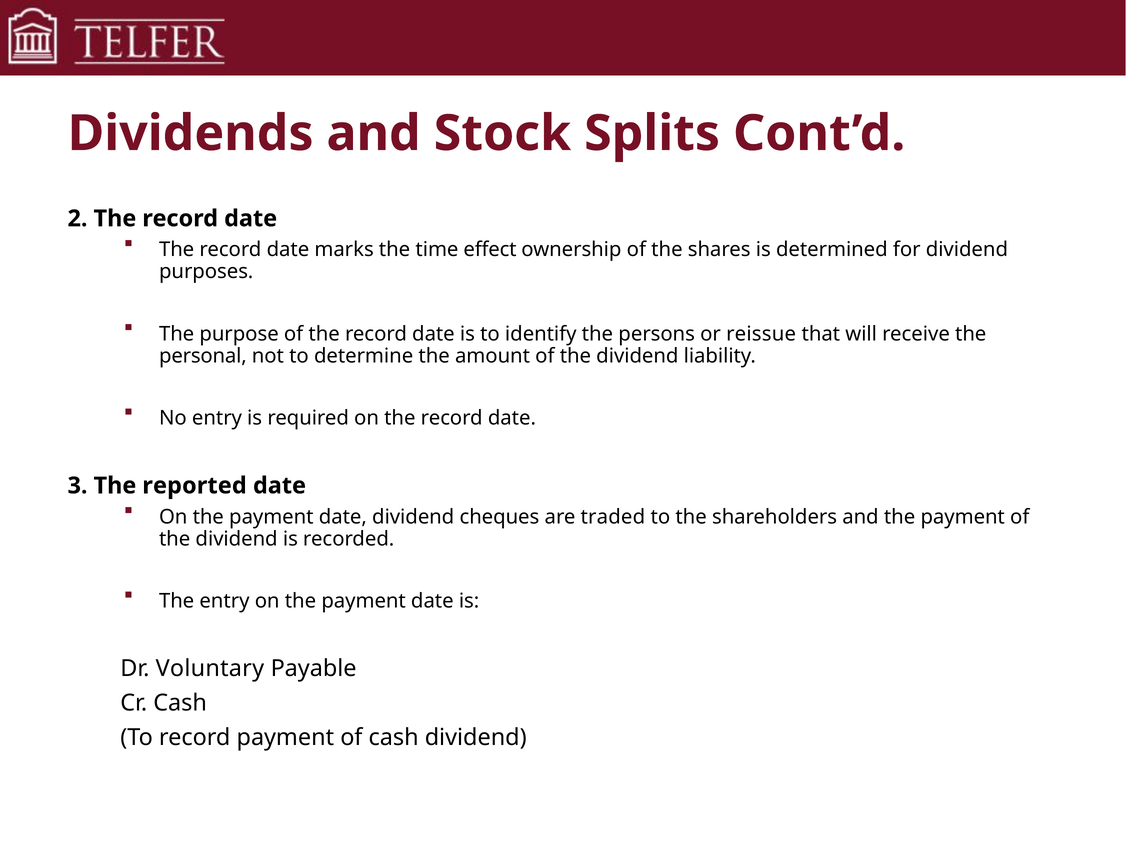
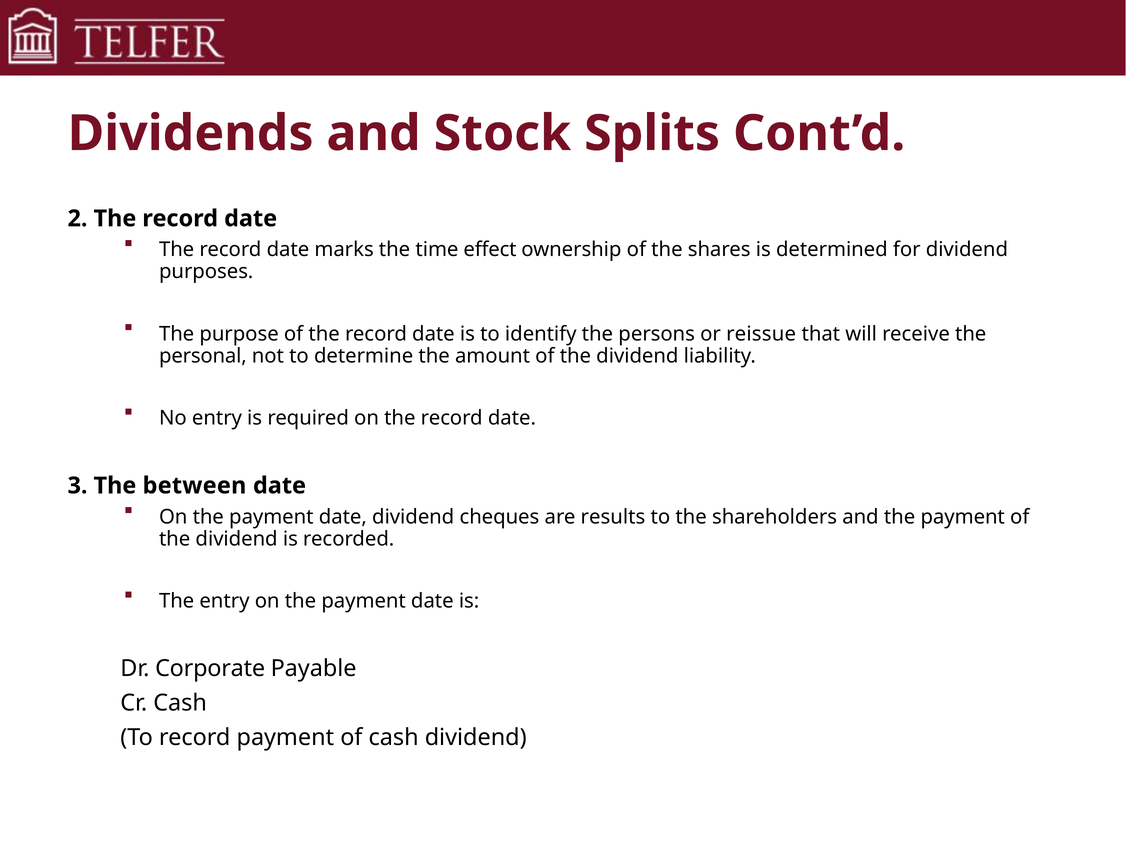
reported: reported -> between (194, 485)
traded: traded -> results (613, 517)
Voluntary: Voluntary -> Corporate (210, 668)
